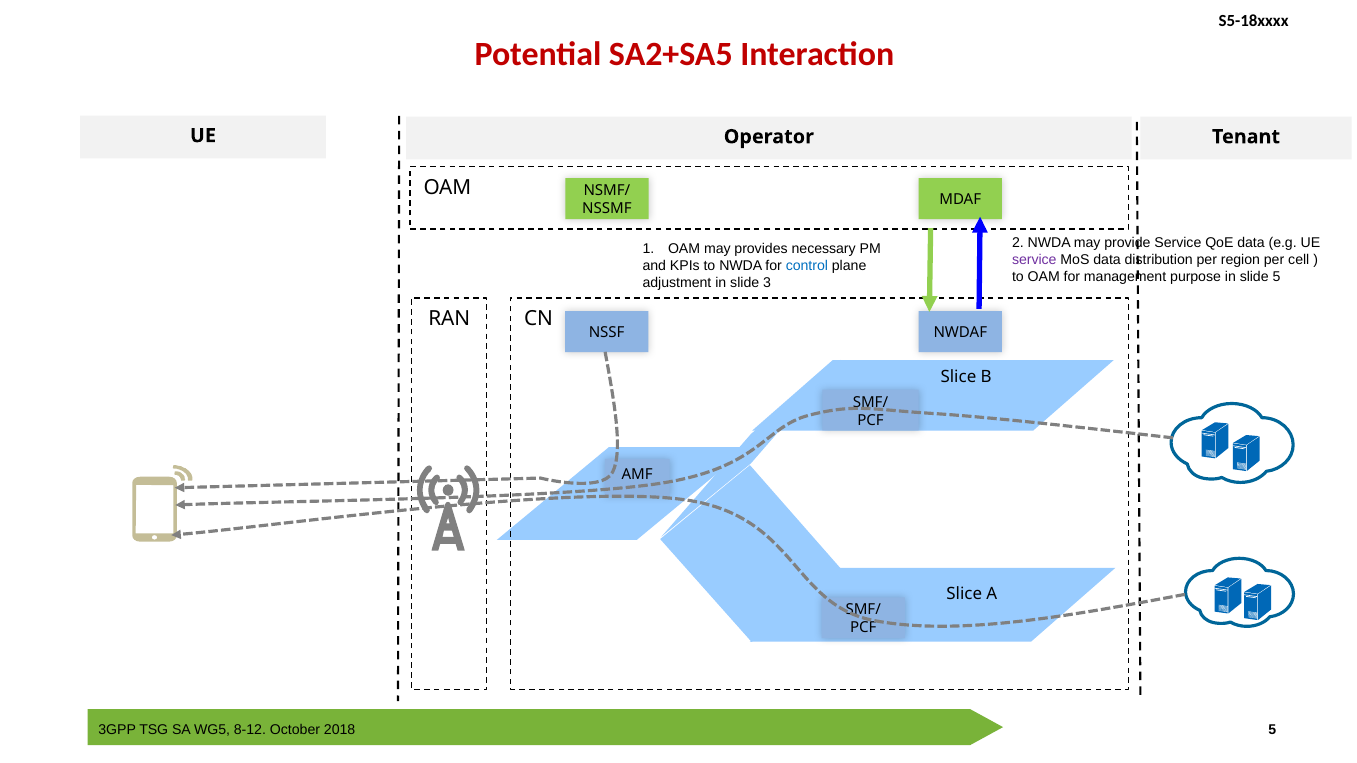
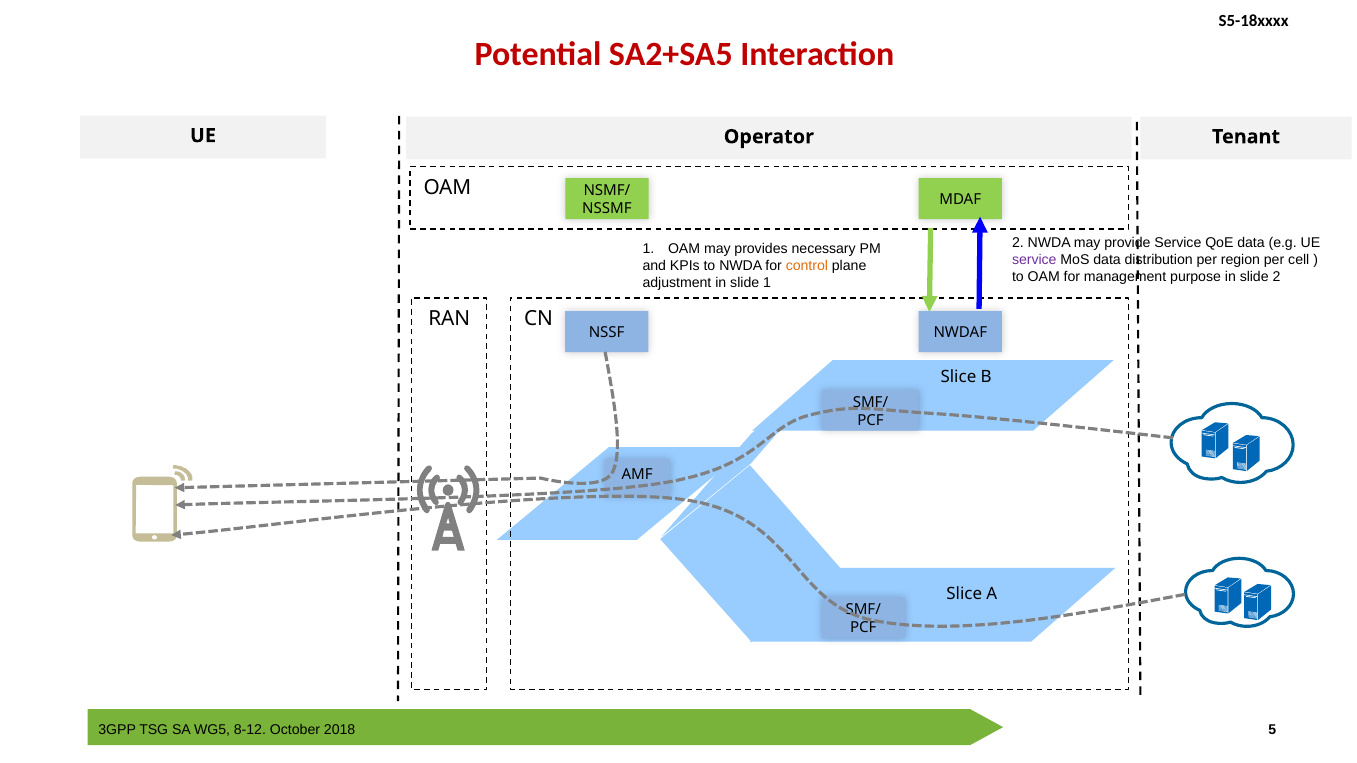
control colour: blue -> orange (807, 266)
slide 5: 5 -> 2 (1277, 277)
slide 3: 3 -> 1 (767, 283)
